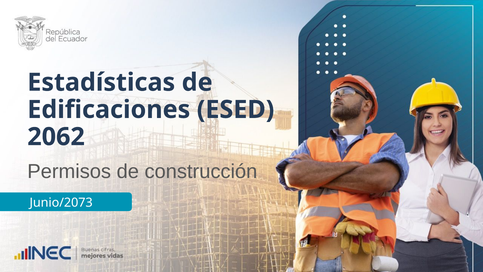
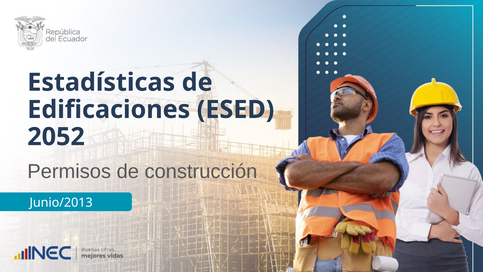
2062: 2062 -> 2052 (56, 137)
Junio/2073: Junio/2073 -> Junio/2013 (61, 202)
